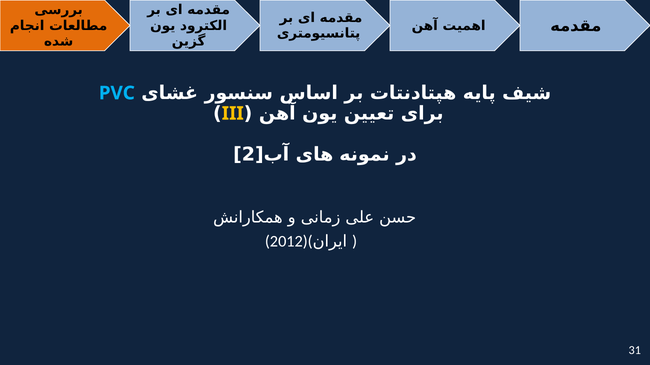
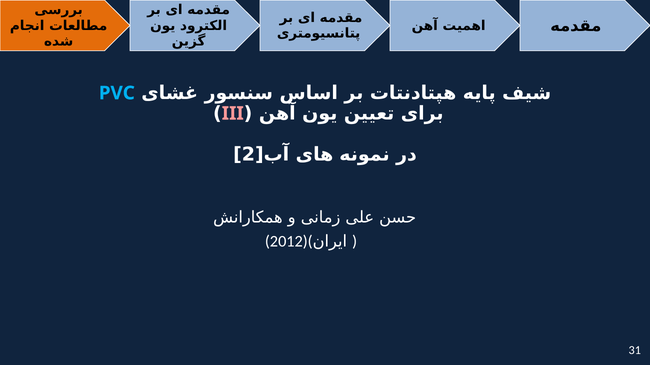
III colour: yellow -> pink (233, 114)
